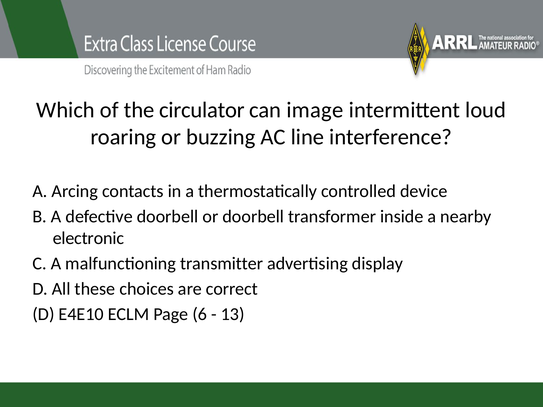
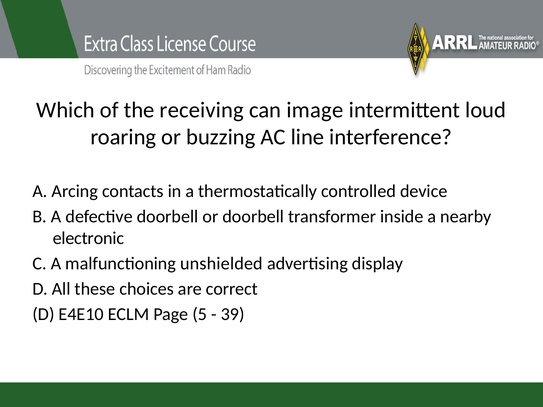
circulator: circulator -> receiving (202, 110)
transmitter: transmitter -> unshielded (221, 264)
6: 6 -> 5 (200, 314)
13: 13 -> 39 (233, 314)
